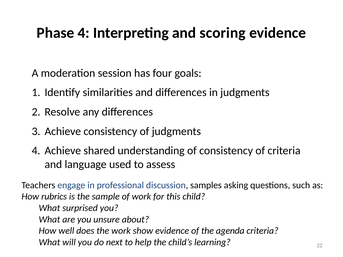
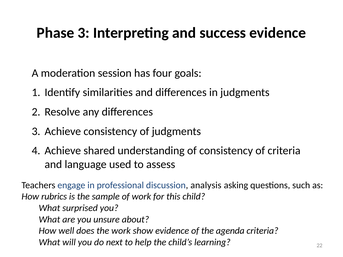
Phase 4: 4 -> 3 (84, 33)
scoring: scoring -> success (223, 33)
samples: samples -> analysis (206, 185)
